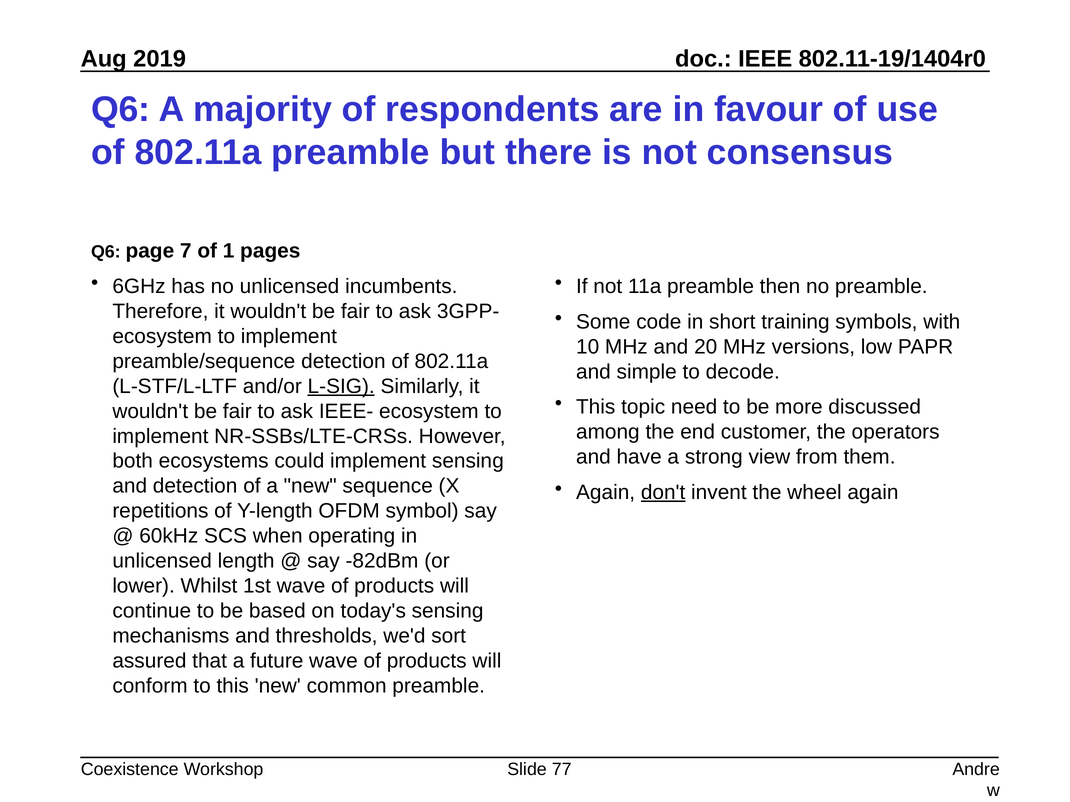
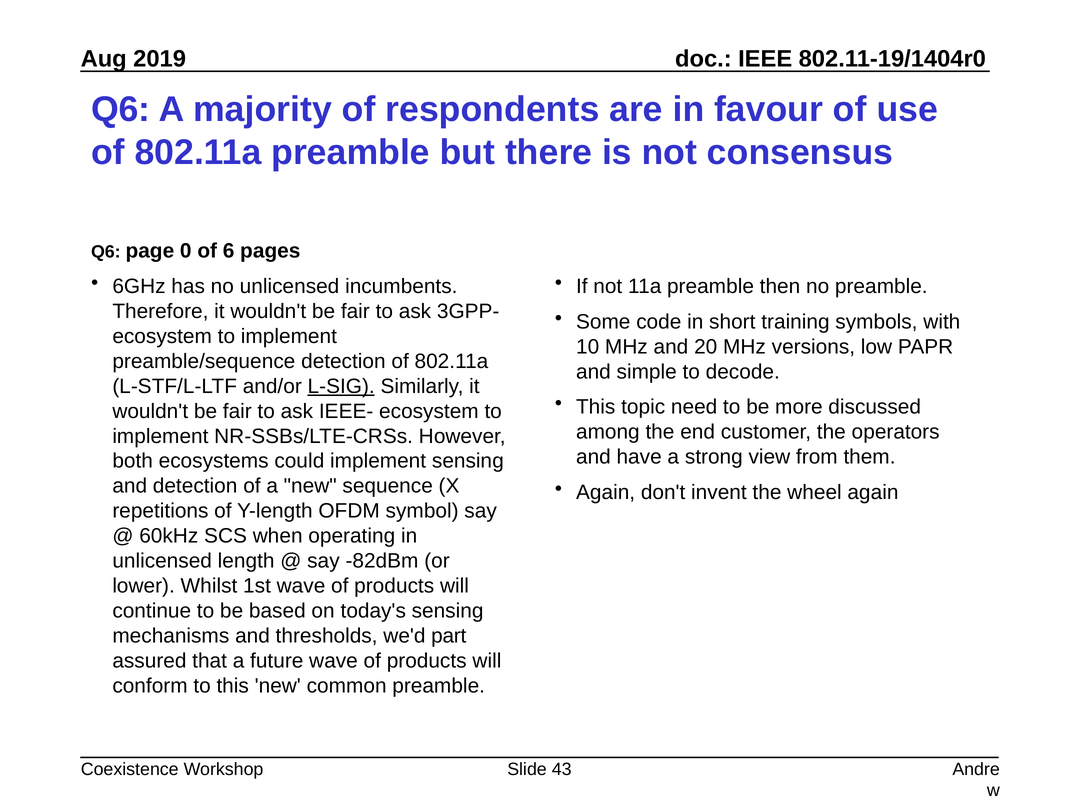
7: 7 -> 0 (186, 251)
1: 1 -> 6 (229, 251)
don't underline: present -> none (663, 493)
sort: sort -> part (449, 636)
77: 77 -> 43 (562, 770)
